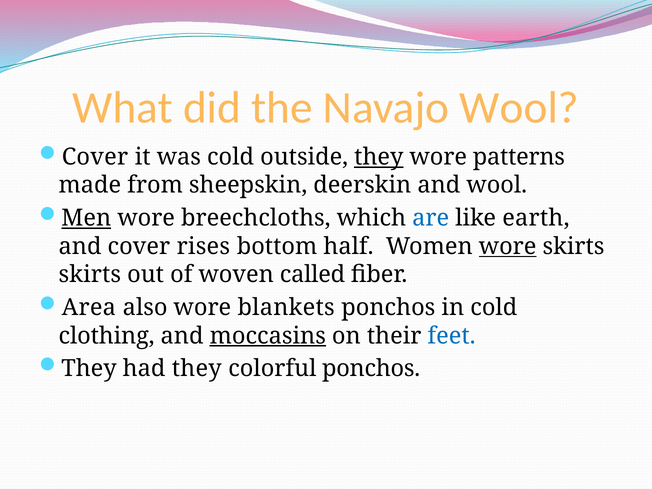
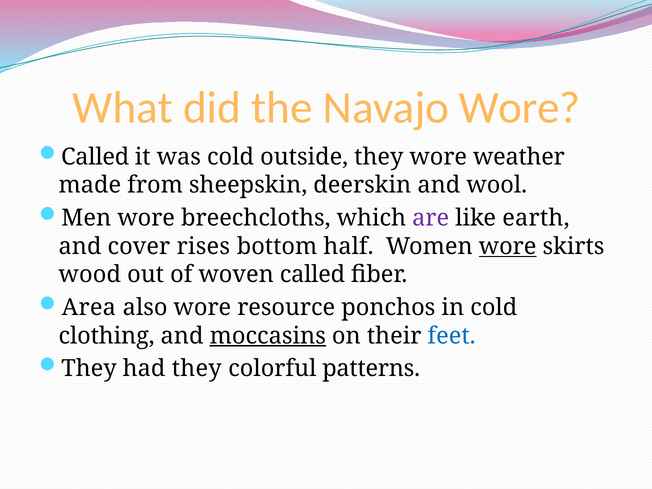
Navajo Wool: Wool -> Wore (519, 108)
Cover: Cover -> Called (95, 157)
they underline: present -> none (379, 157)
patterns: patterns -> weather (519, 157)
Men underline: present -> none (86, 218)
are colour: blue -> purple (431, 218)
skirts: skirts -> wood (90, 275)
blankets: blankets -> resource (286, 308)
colorful ponchos: ponchos -> patterns (371, 369)
